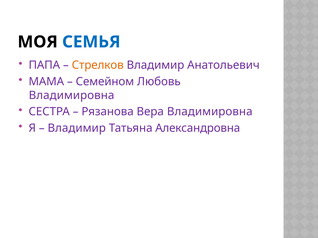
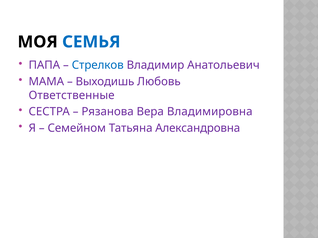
Стрелков colour: orange -> blue (98, 65)
Семейном: Семейном -> Выходишь (105, 82)
Владимировна: Владимировна -> Ответственные (72, 95)
Владимир: Владимир -> Семейном (77, 128)
